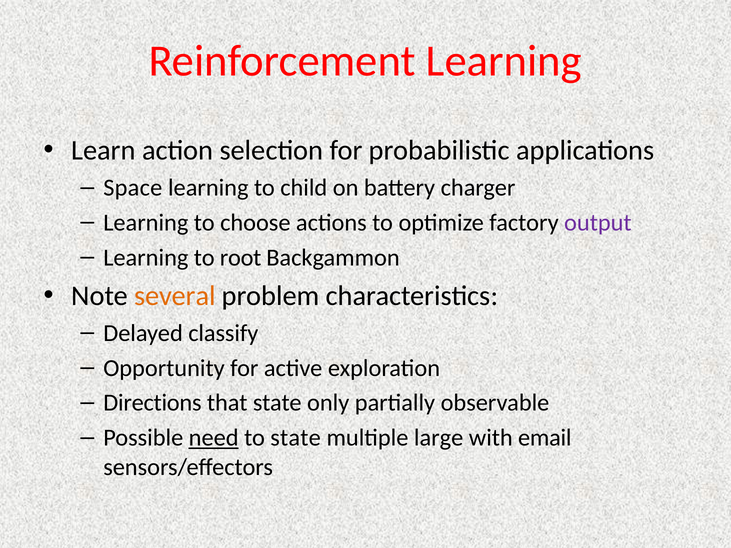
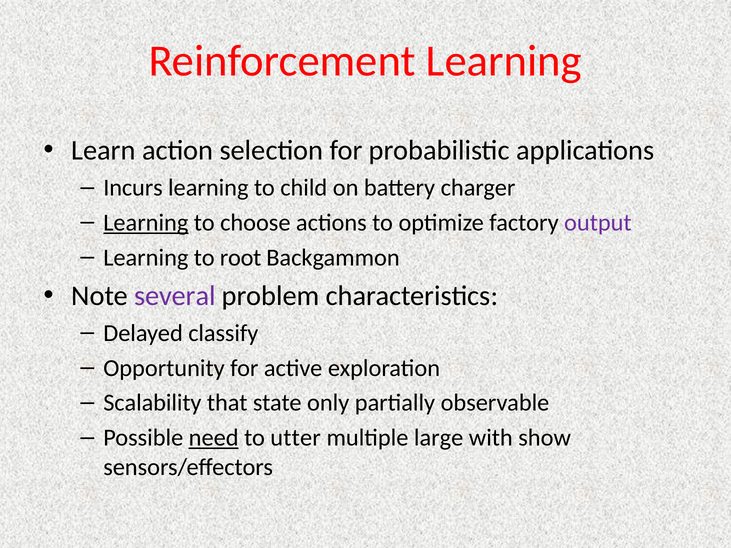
Space: Space -> Incurs (133, 188)
Learning underline: none -> present (146, 223)
several colour: orange -> purple (175, 296)
Directions: Directions -> Scalability (152, 403)
to state: state -> utter (296, 438)
email: email -> show (545, 438)
